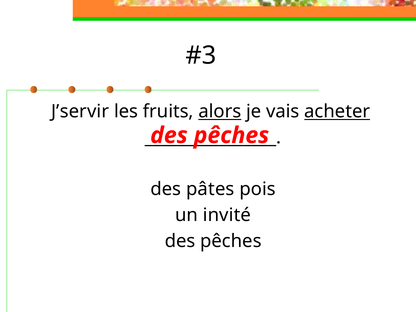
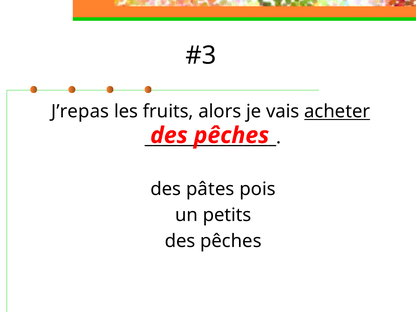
J’servir: J’servir -> J’repas (80, 112)
alors underline: present -> none (220, 112)
invité: invité -> petits (227, 215)
